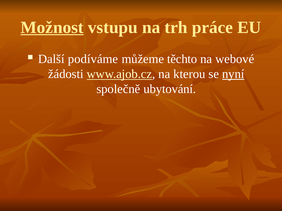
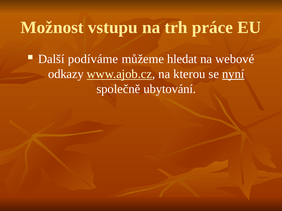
Možnost underline: present -> none (52, 27)
těchto: těchto -> hledat (182, 59)
žádosti: žádosti -> odkazy (66, 74)
